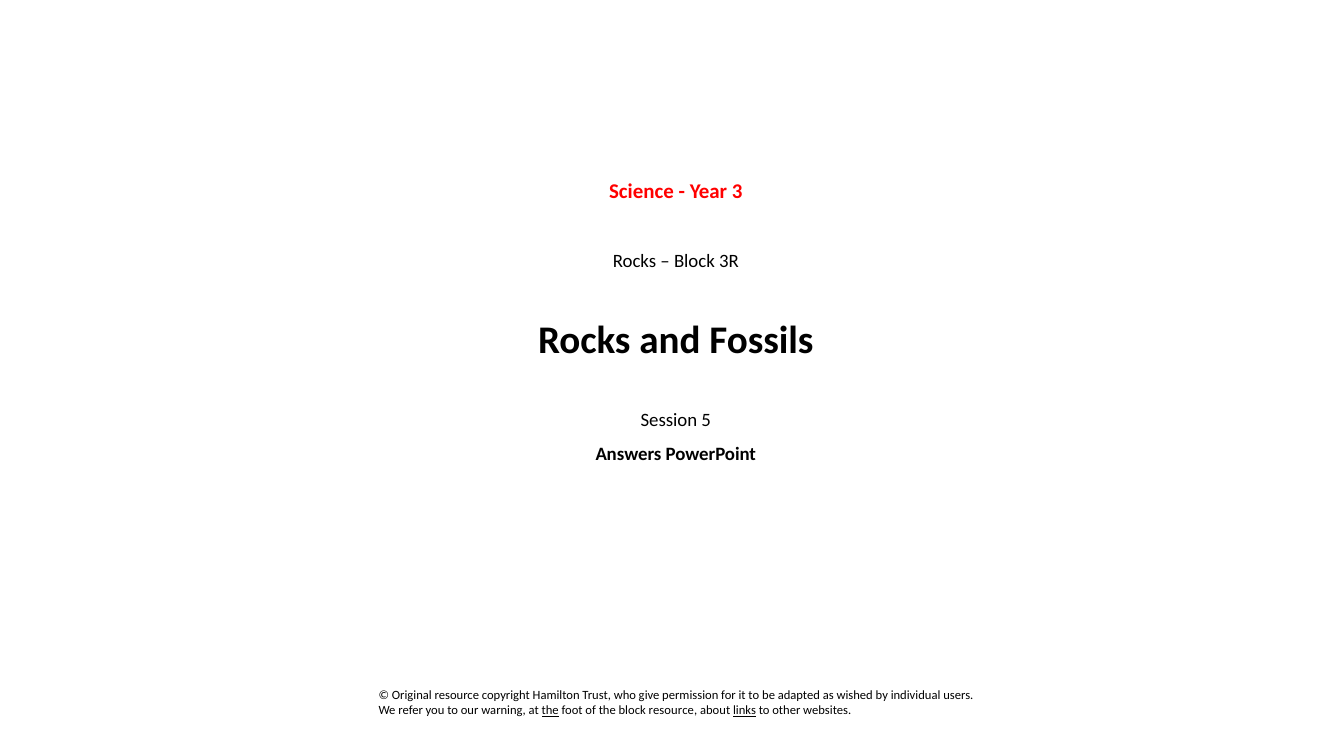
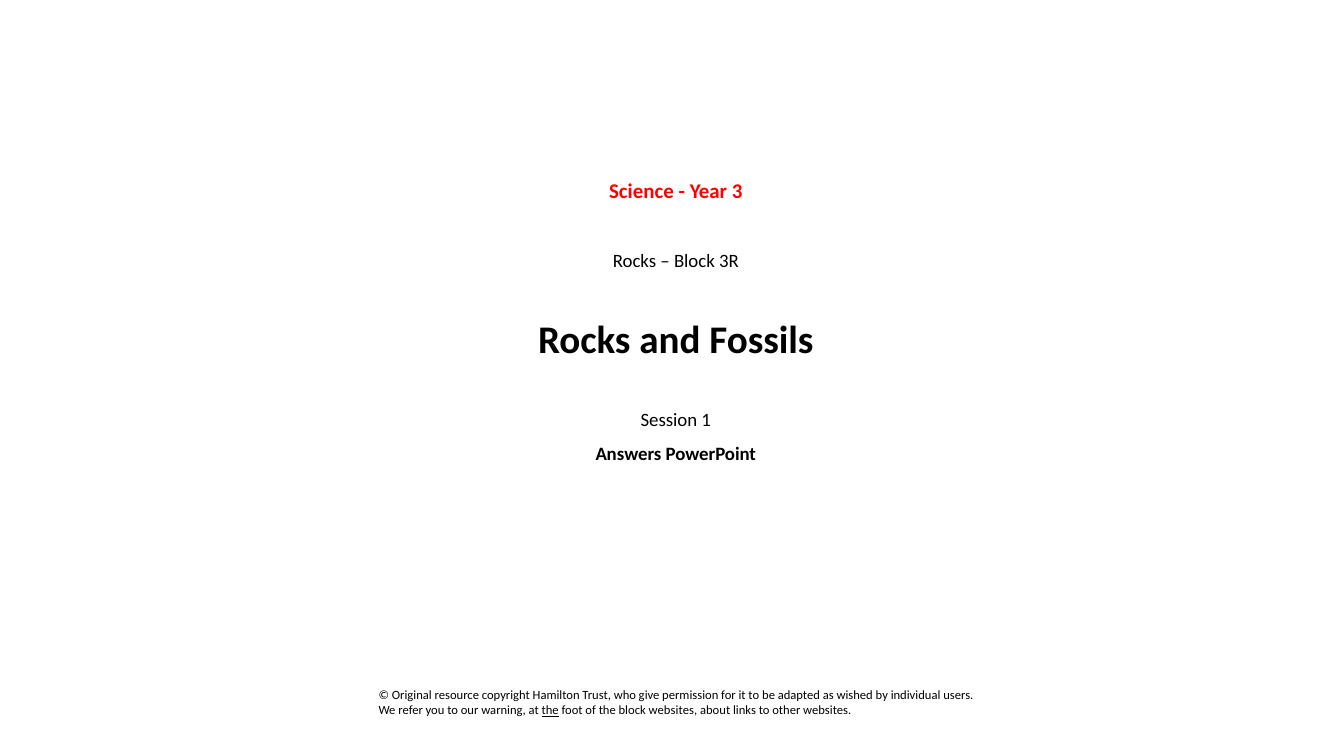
5: 5 -> 1 (706, 420)
block resource: resource -> websites (673, 711)
links underline: present -> none (744, 711)
